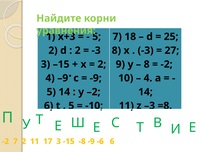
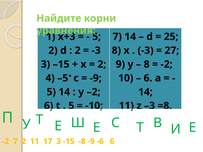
7 18: 18 -> 14 (130, 37)
–9: –9 -> –5 (63, 78)
4: 4 -> 6 (148, 78)
